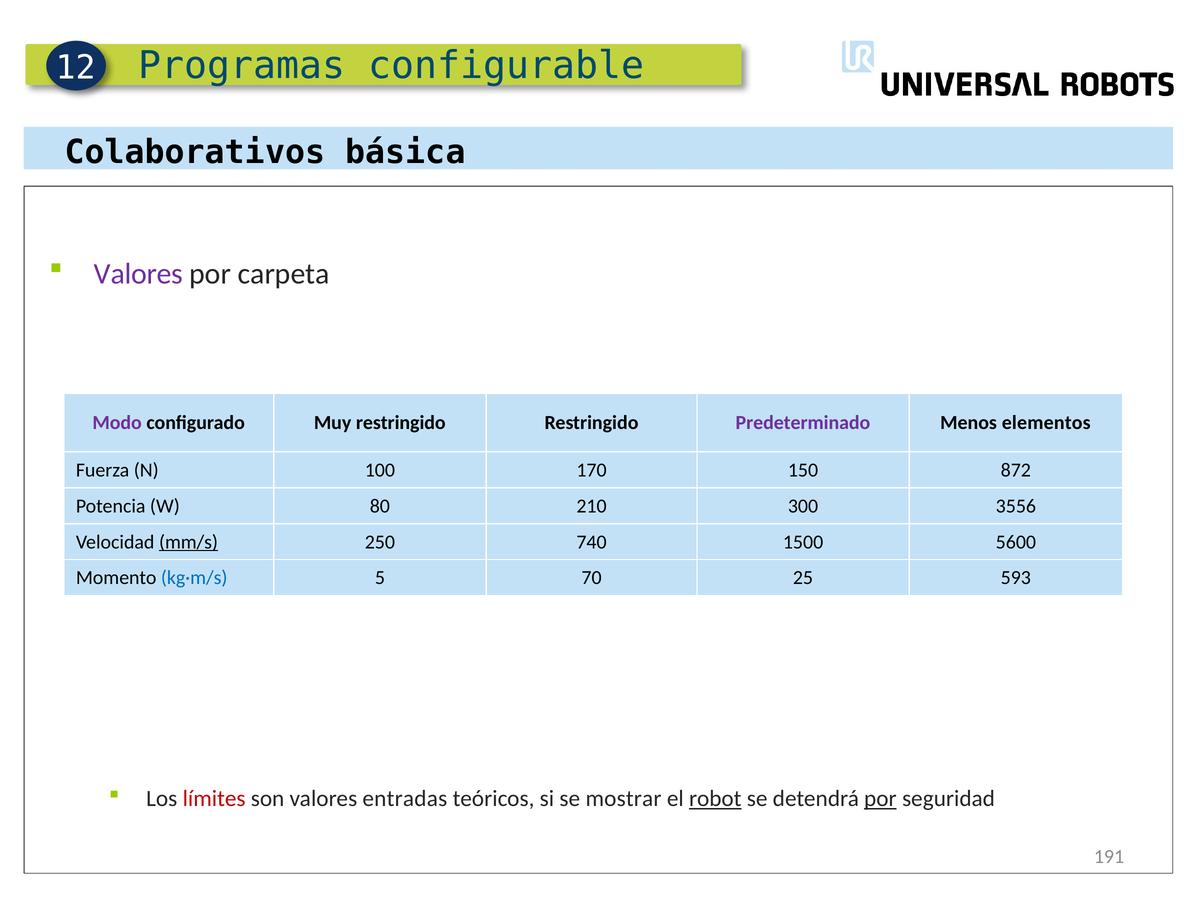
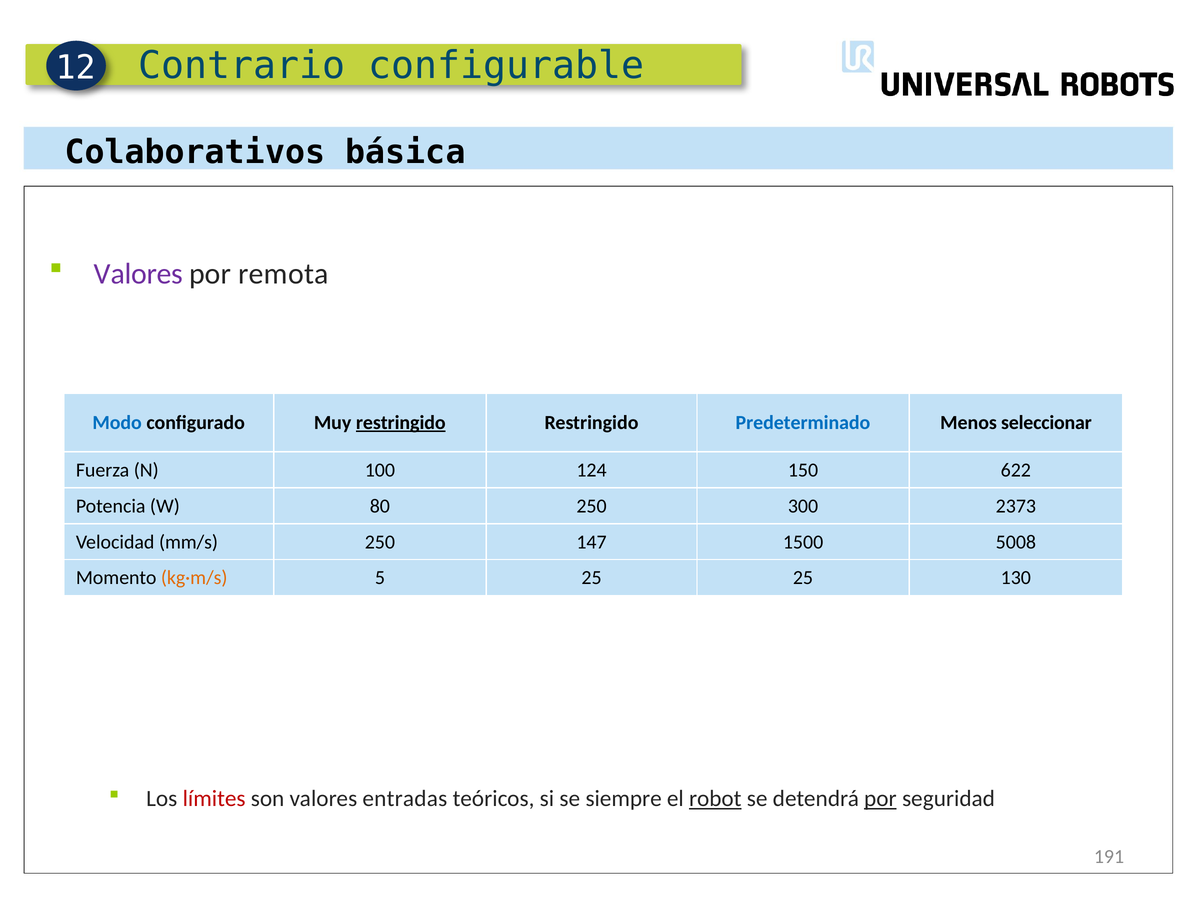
Programas: Programas -> Contrario (242, 66)
carpeta: carpeta -> remota (283, 274)
Modo colour: purple -> blue (117, 423)
restringido underline: none -> present (401, 423)
Predeterminado colour: purple -> blue (803, 423)
elementos: elementos -> seleccionar (1046, 423)
170: 170 -> 124 (591, 470)
872: 872 -> 622 (1016, 470)
80 210: 210 -> 250 (591, 506)
3556: 3556 -> 2373 (1016, 506)
mm/s underline: present -> none (188, 542)
740: 740 -> 147 (591, 542)
5600: 5600 -> 5008 (1016, 542)
kg·m/s colour: blue -> orange (194, 578)
5 70: 70 -> 25 (592, 578)
593: 593 -> 130 (1016, 578)
mostrar: mostrar -> siempre (624, 799)
